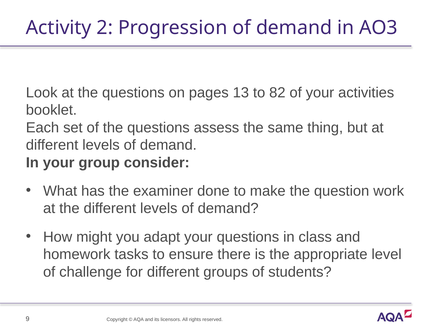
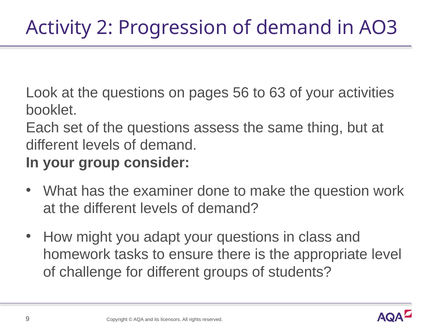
13: 13 -> 56 (241, 93)
82: 82 -> 63 (277, 93)
